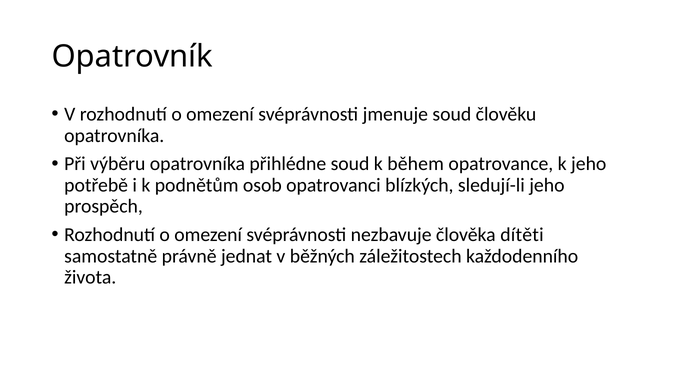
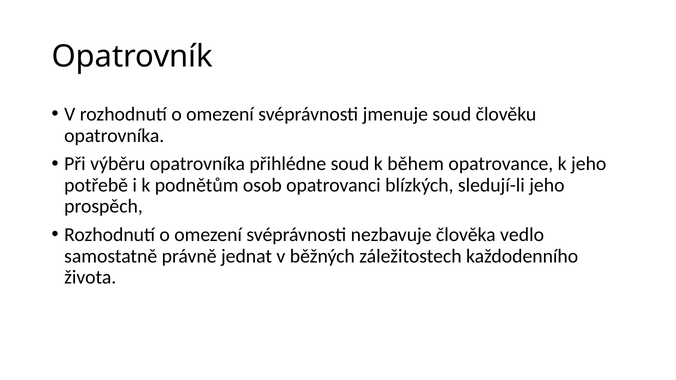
dítěti: dítěti -> vedlo (522, 235)
